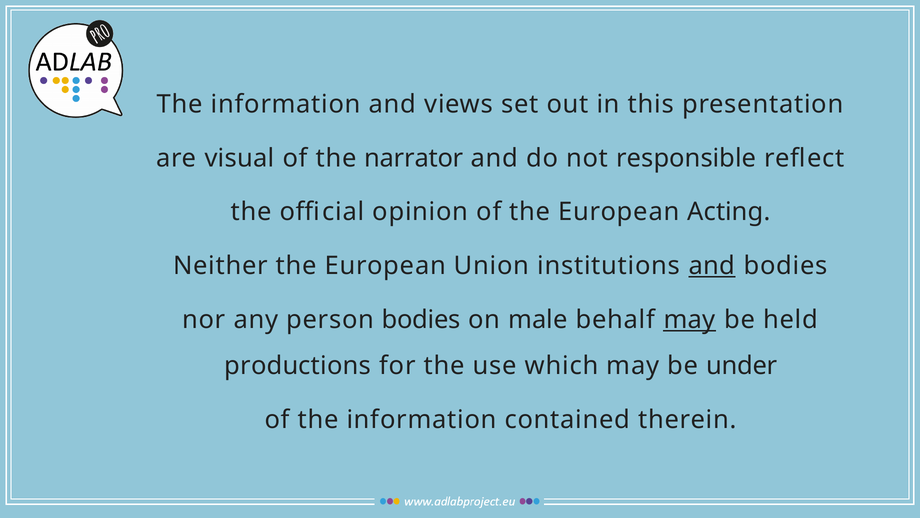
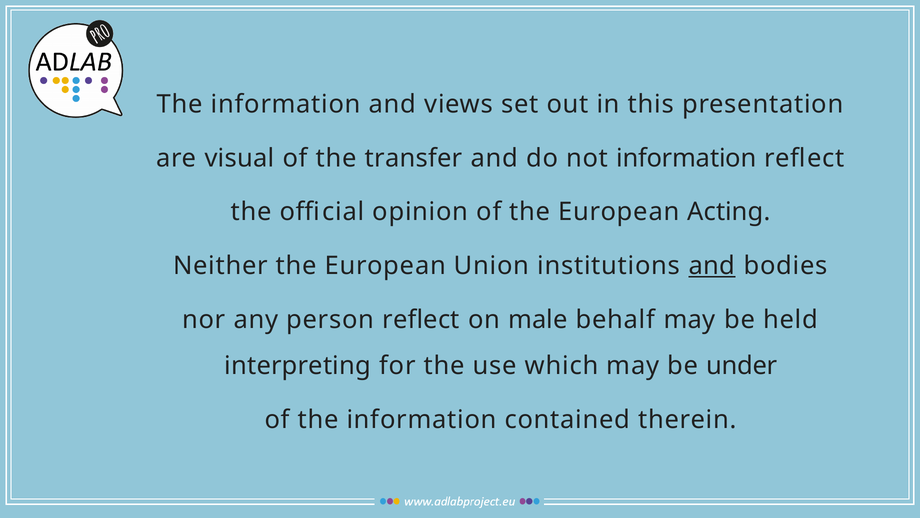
narrator: narrator -> transfer (414, 158)
not responsible: responsible -> information (686, 158)
person bodies: bodies -> reflect (421, 319)
may underline: present -> none (689, 319)
productions: productions -> interpreting (298, 365)
